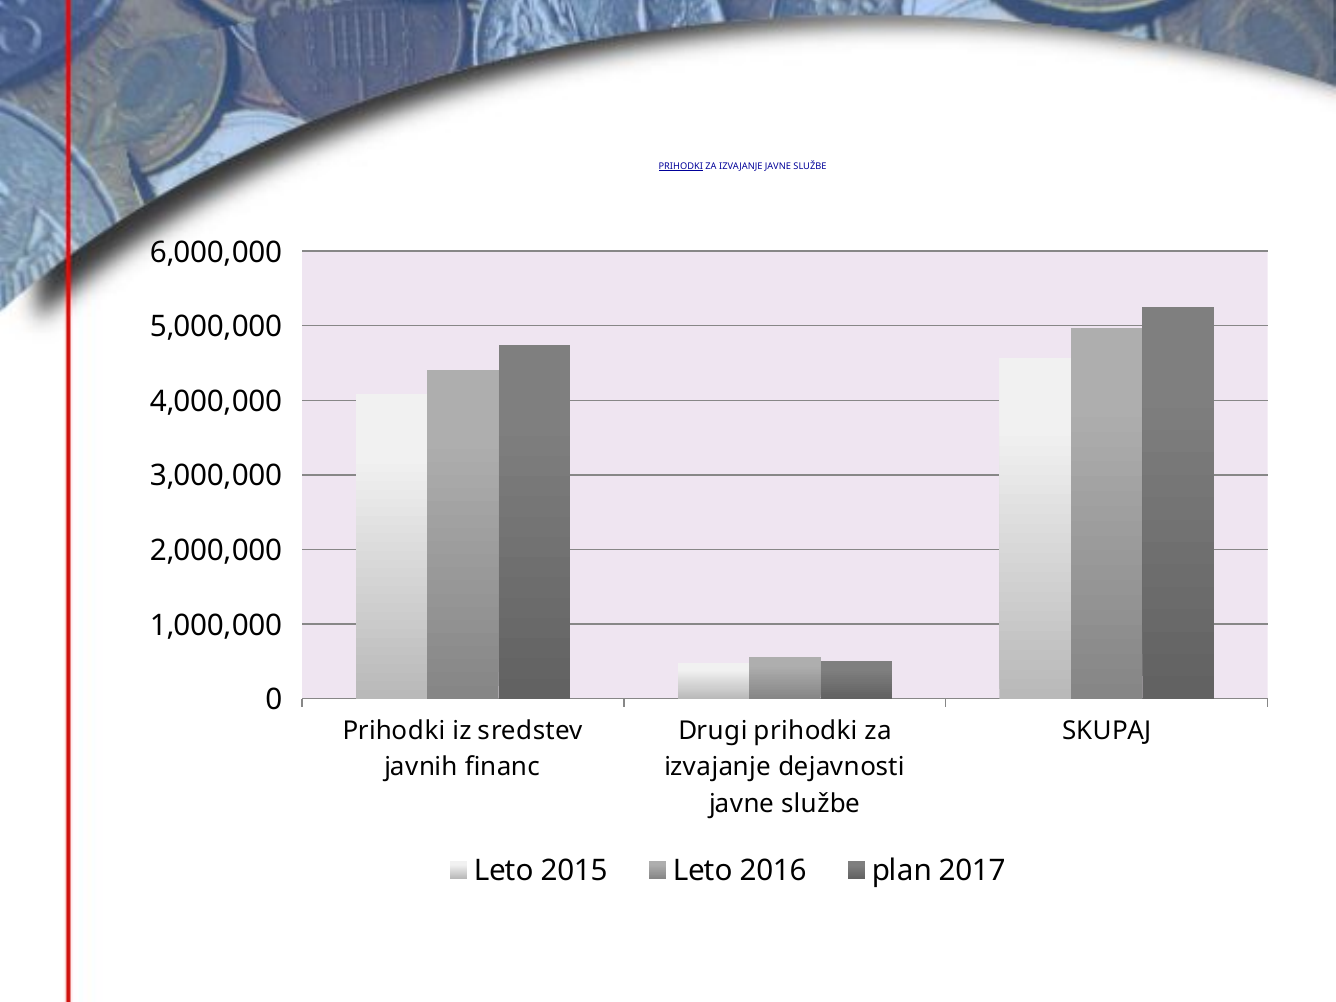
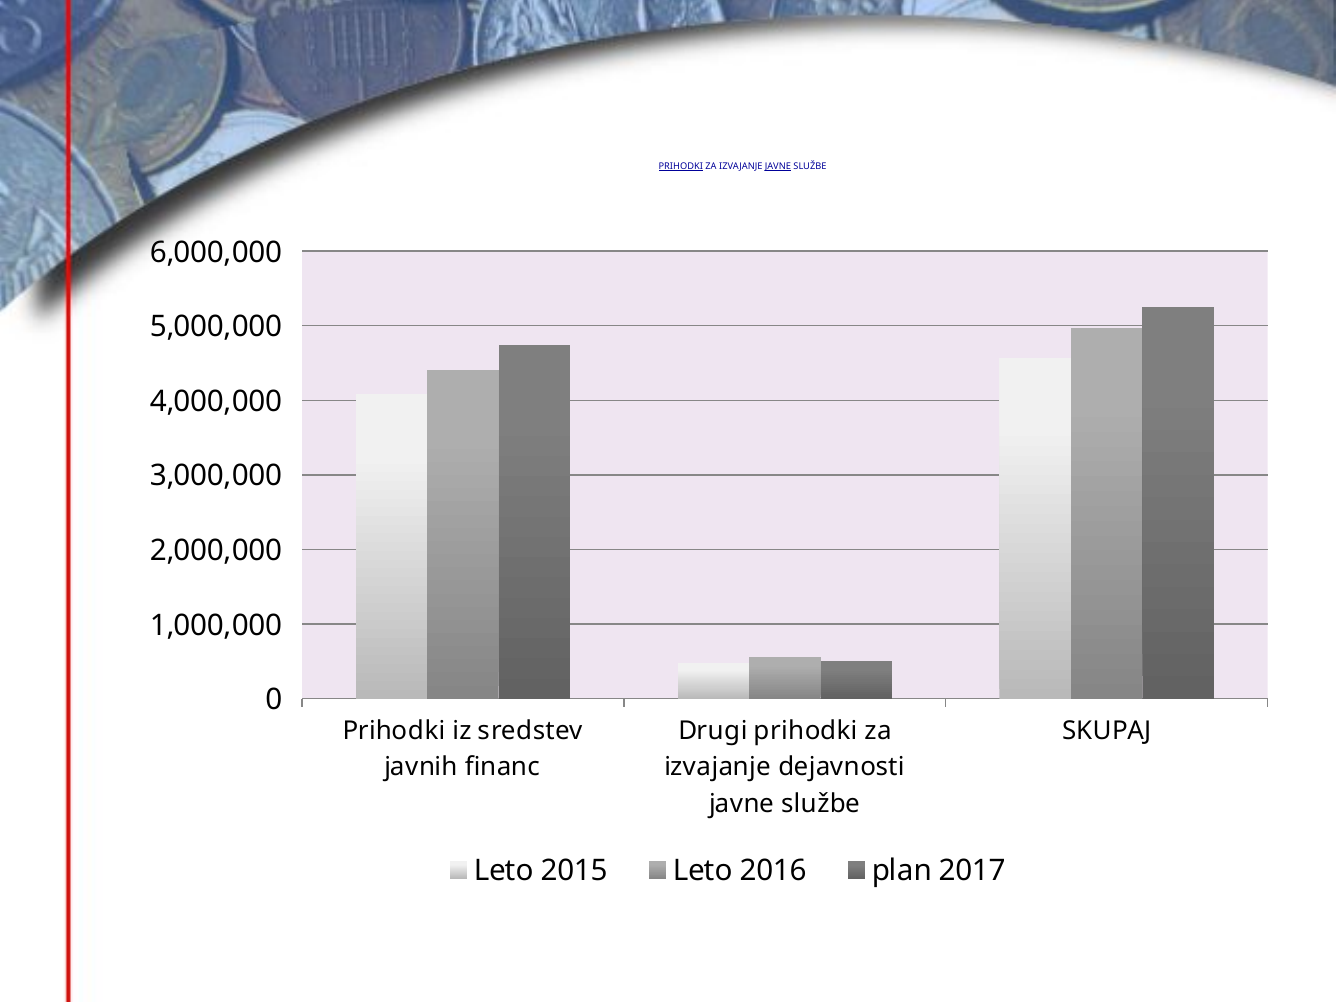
JAVNE underline: none -> present (778, 166)
